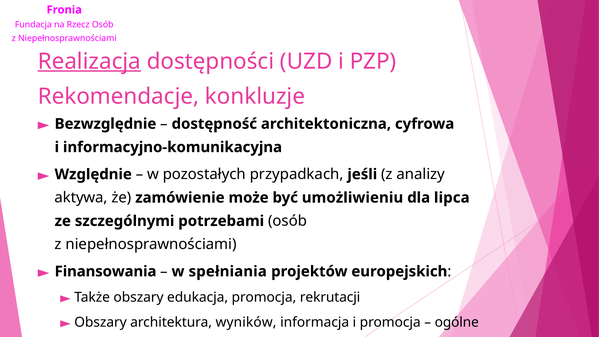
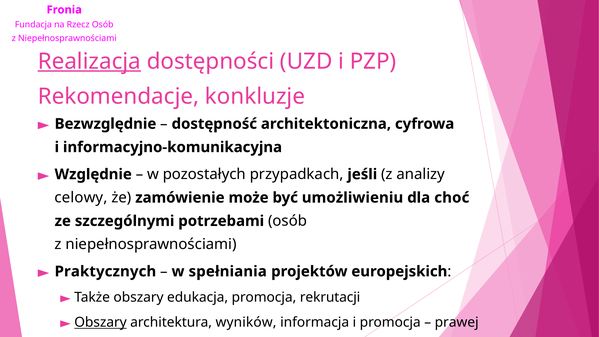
aktywa: aktywa -> celowy (81, 198)
lipca: lipca -> choć (452, 198)
Finansowania: Finansowania -> Praktycznych (105, 271)
Obszary underline: none -> present (100, 322)
ogólne: ogólne -> prawej (457, 322)
